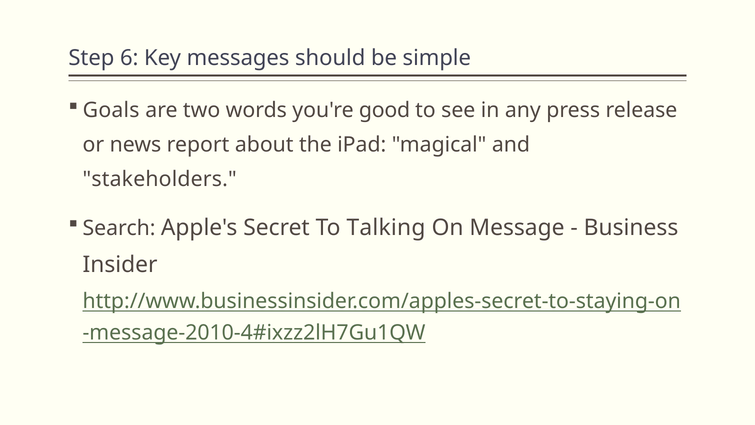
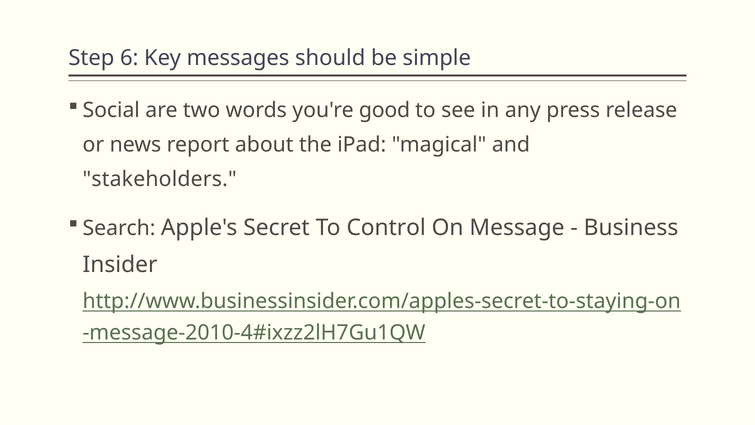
Goals: Goals -> Social (111, 110)
Talking: Talking -> Control (386, 228)
